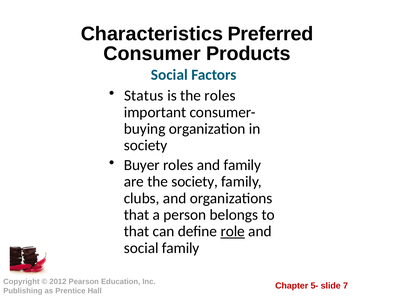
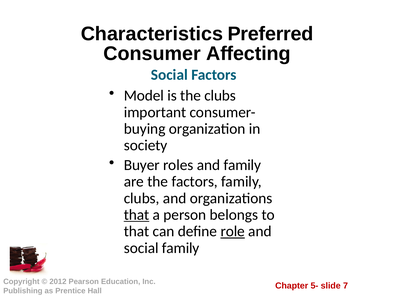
Products: Products -> Affecting (248, 54)
Status: Status -> Model (144, 96)
the roles: roles -> clubs (220, 96)
the society: society -> factors (195, 181)
that underline: none -> present (137, 214)
